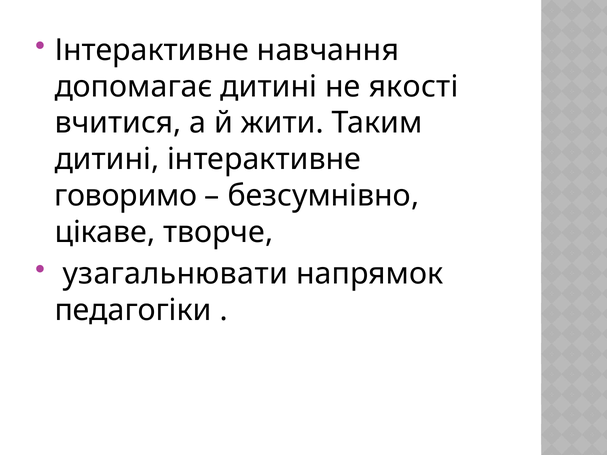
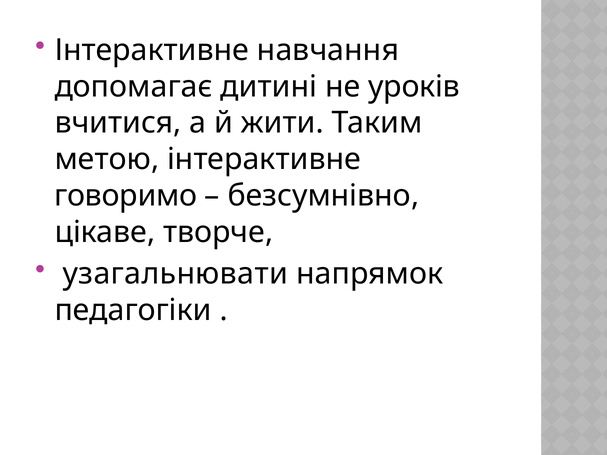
якості: якості -> уроків (414, 87)
дитині: дитині -> метою (107, 159)
